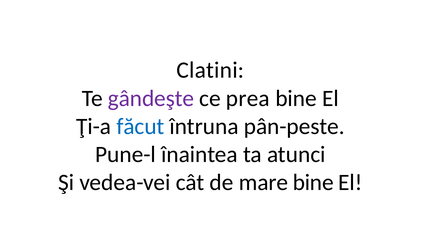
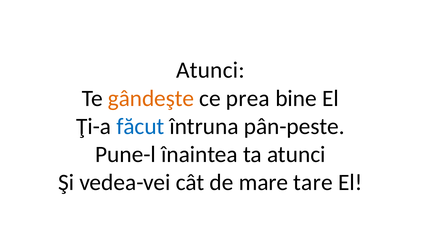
Clatini: Clatini -> Atunci (210, 70)
gândeşte colour: purple -> orange (151, 98)
mare bine: bine -> tare (313, 182)
